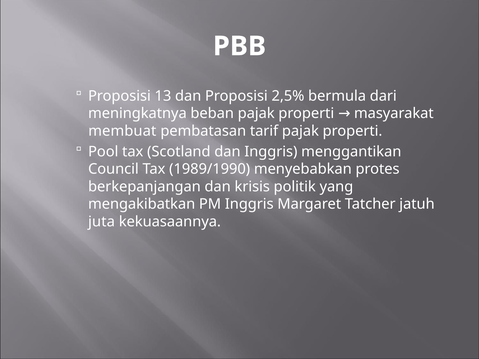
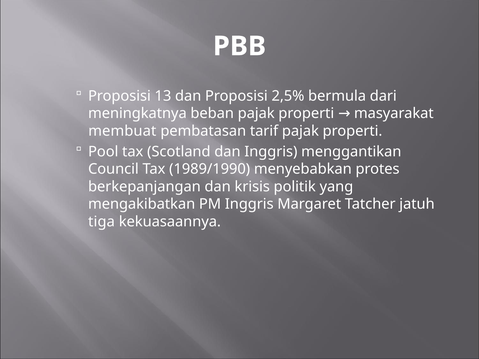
juta: juta -> tiga (102, 222)
